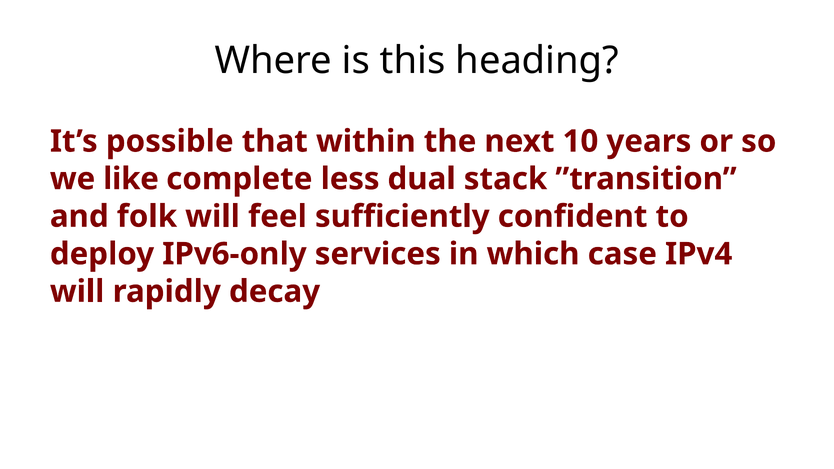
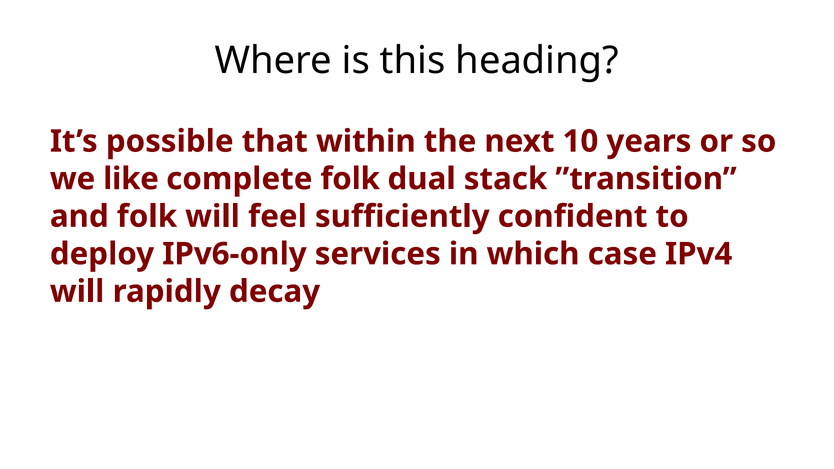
complete less: less -> folk (350, 179)
